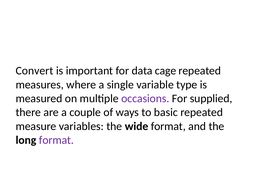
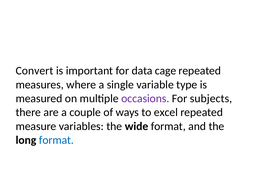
supplied: supplied -> subjects (211, 98)
basic: basic -> excel (166, 112)
format colour: purple -> blue (56, 140)
